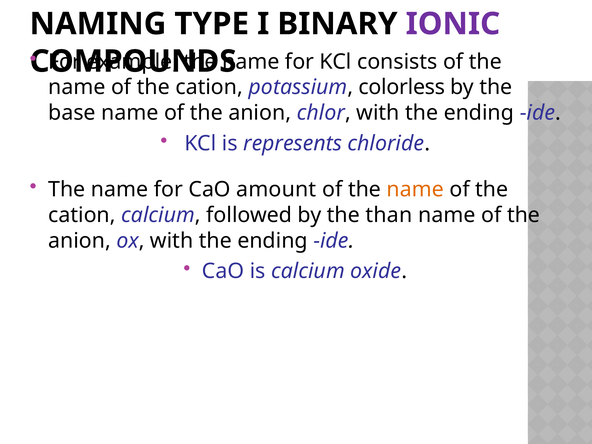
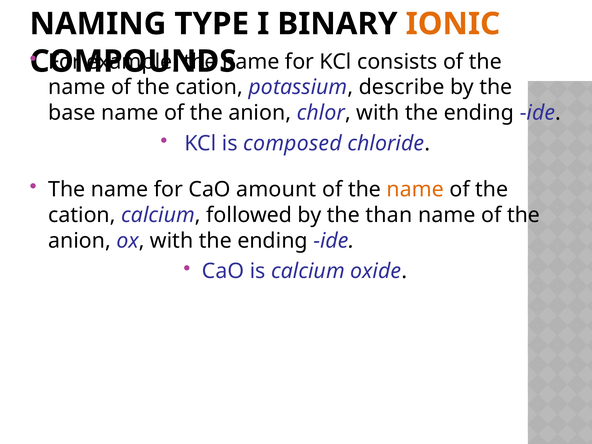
IONIC colour: purple -> orange (453, 24)
colorless: colorless -> describe (402, 87)
represents: represents -> composed (292, 143)
